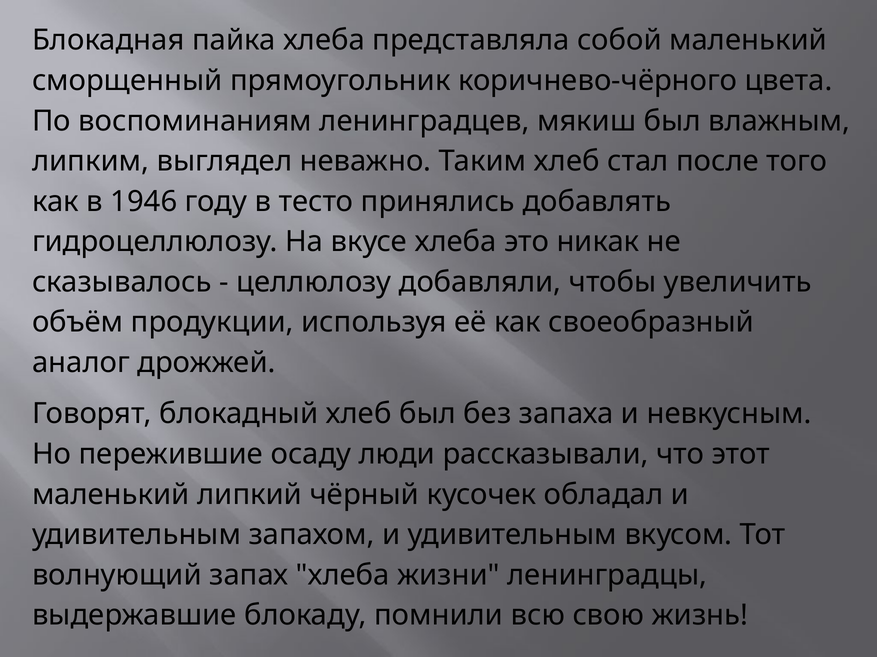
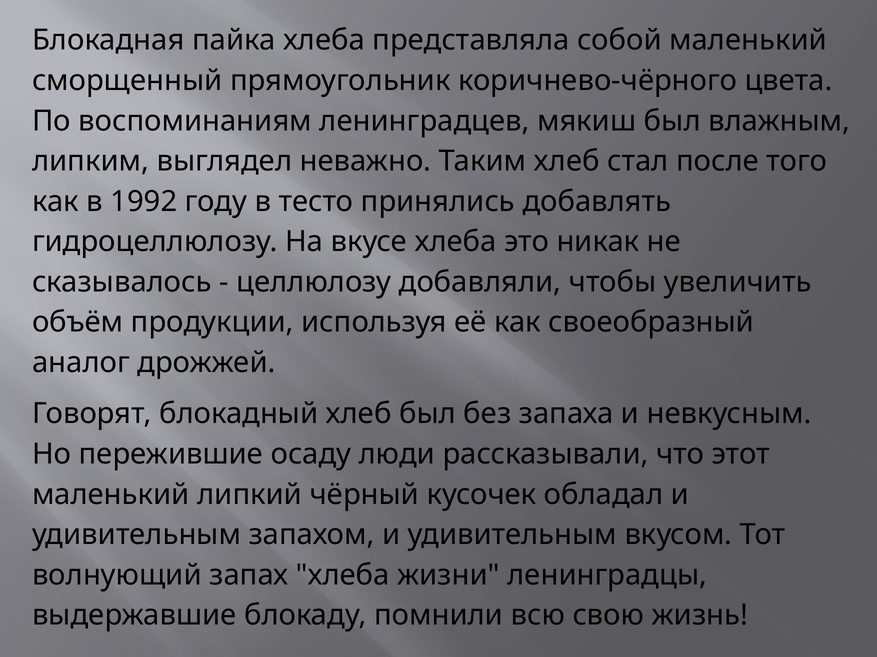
1946: 1946 -> 1992 (144, 202)
